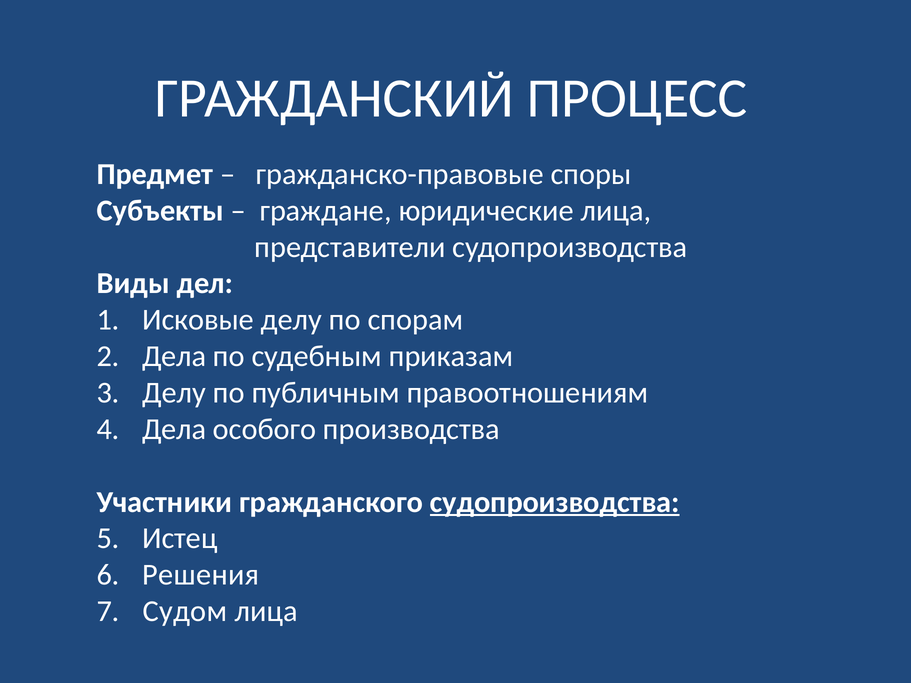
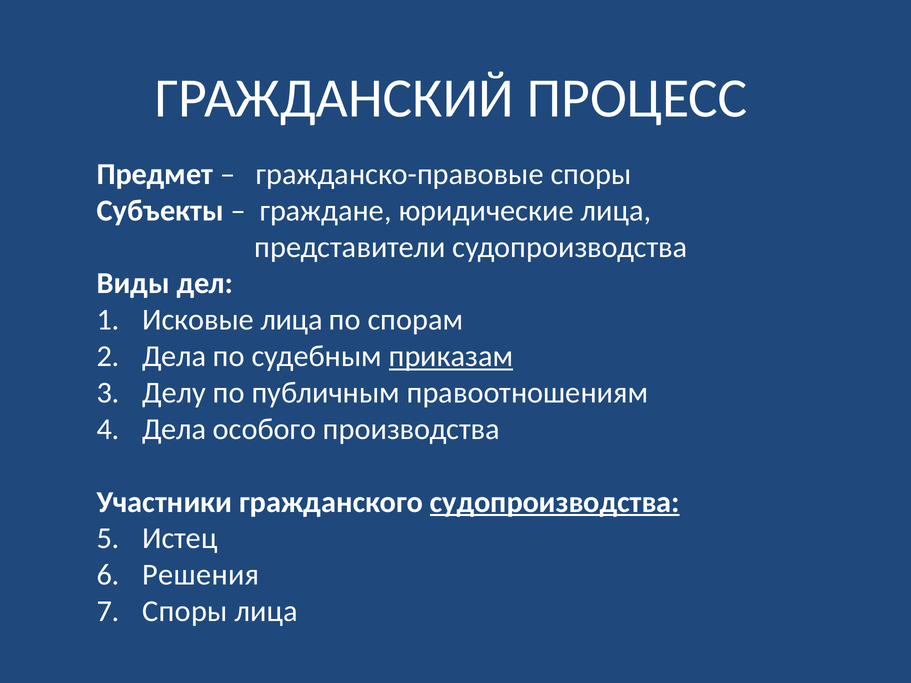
Исковые делу: делу -> лица (292, 320)
приказам underline: none -> present (451, 356)
Судом: Судом -> Споры (185, 612)
